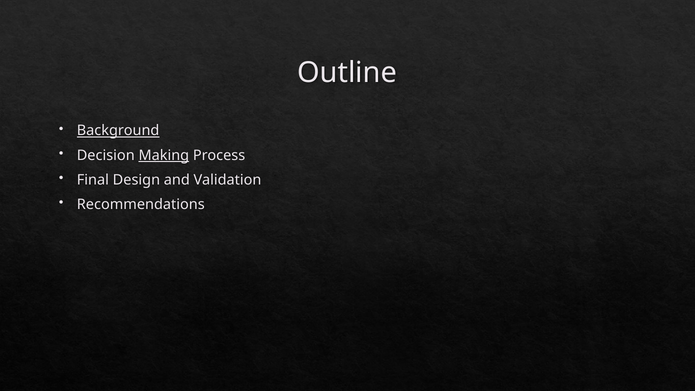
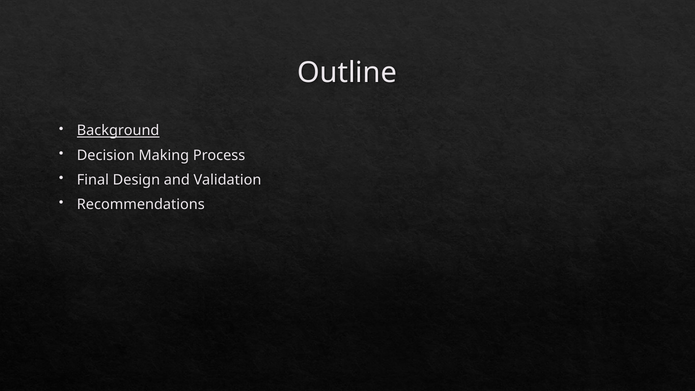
Making underline: present -> none (164, 155)
